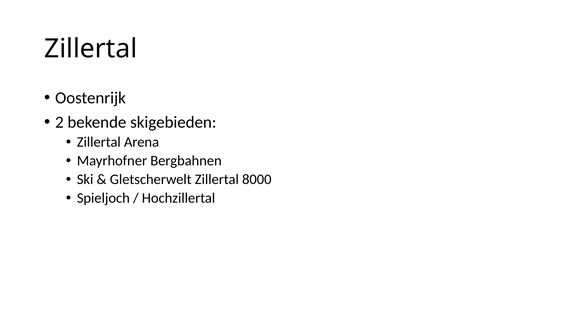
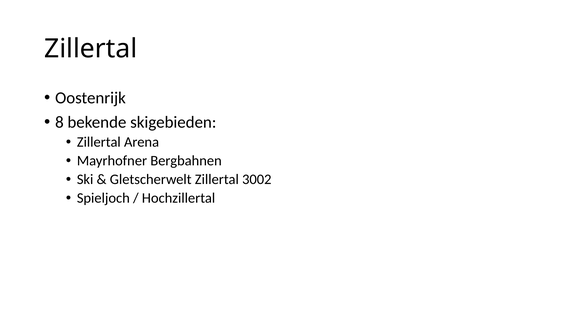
2: 2 -> 8 (59, 122)
8000: 8000 -> 3002 (257, 180)
